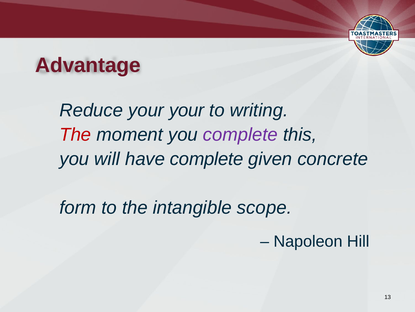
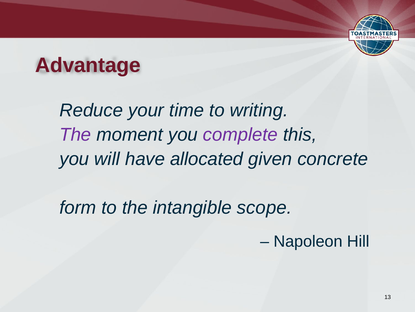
your your: your -> time (187, 110)
The colour: red -> purple (75, 134)
have complete: complete -> allocated (207, 159)
